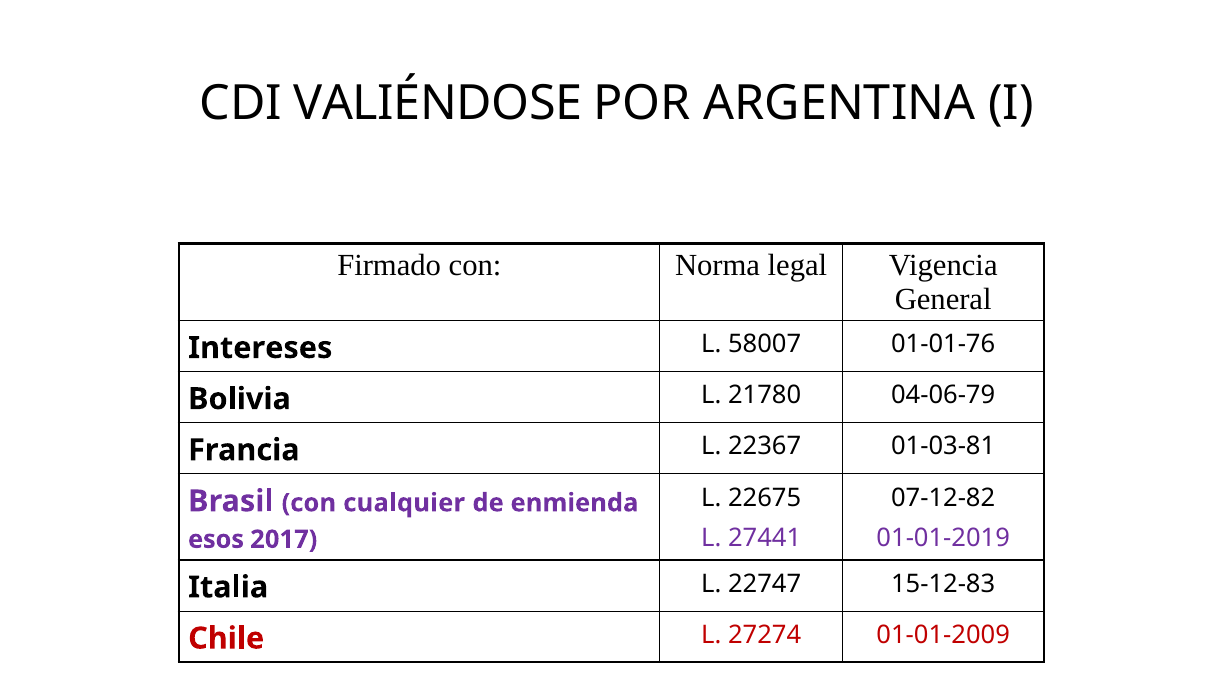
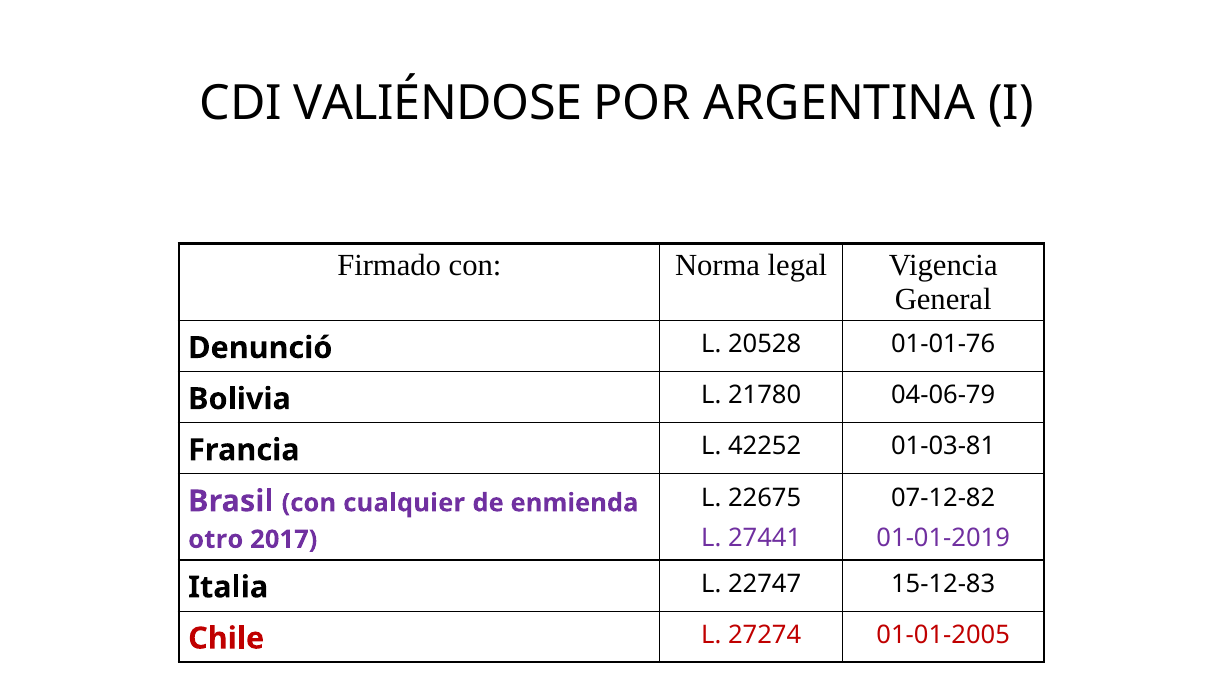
Intereses: Intereses -> Denunció (260, 348)
58007: 58007 -> 20528 (765, 344)
22367: 22367 -> 42252 (765, 446)
esos: esos -> otro (216, 539)
01-01-2009: 01-01-2009 -> 01-01-2005 (943, 634)
